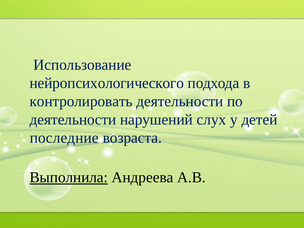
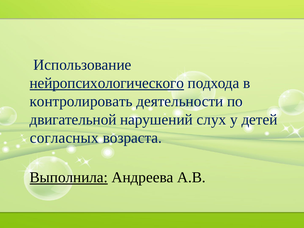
нейропсихологического underline: none -> present (107, 83)
деятельности: деятельности -> двигательной (73, 120)
последние: последние -> согласных (64, 138)
